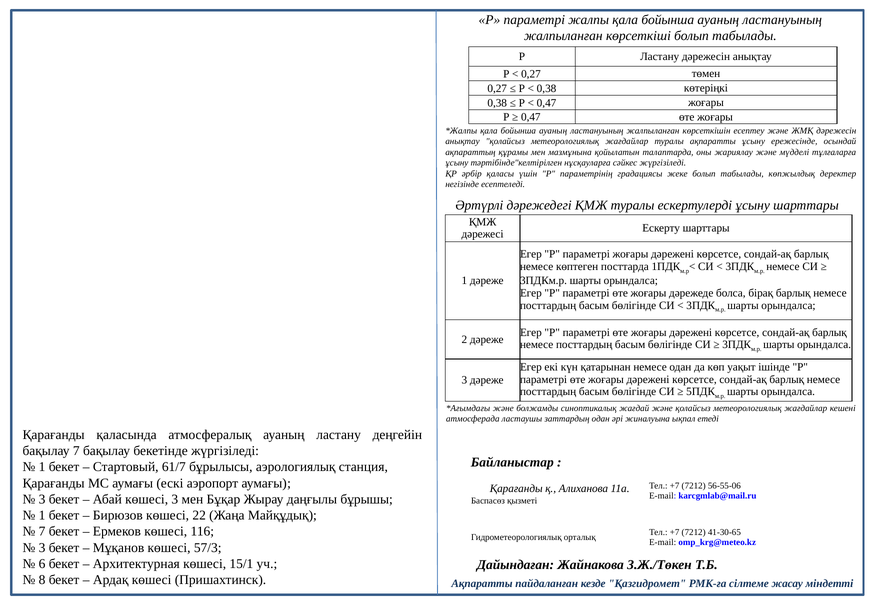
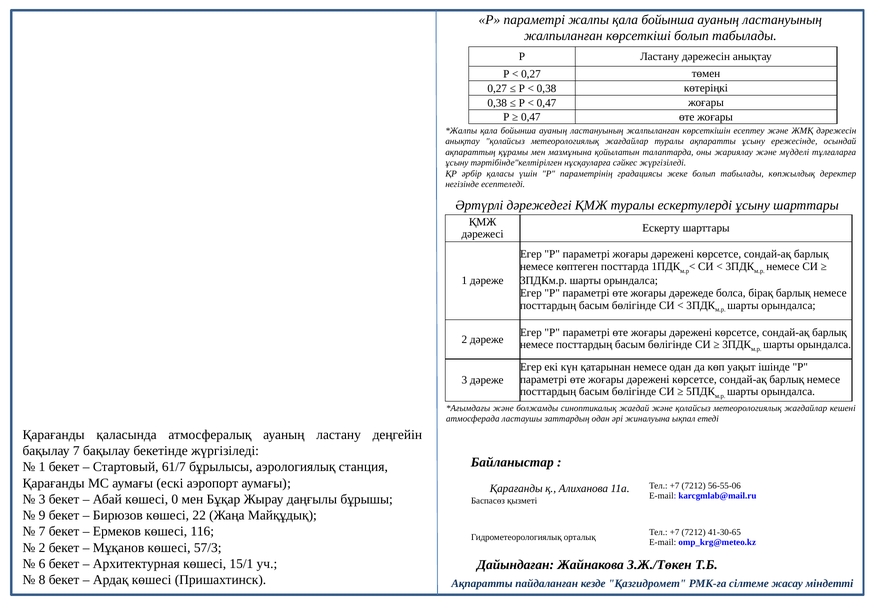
көшесі 3: 3 -> 0 (175, 500)
1: 1 -> 9 (42, 516)
3: 3 -> 2 (42, 548)
